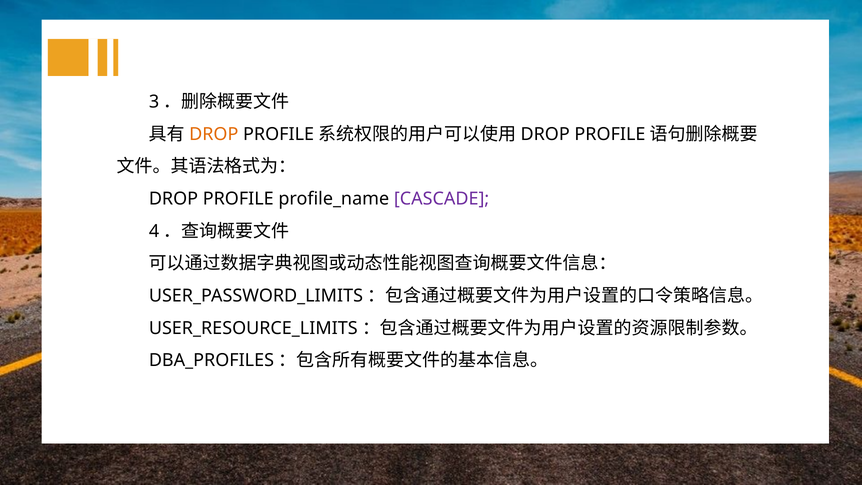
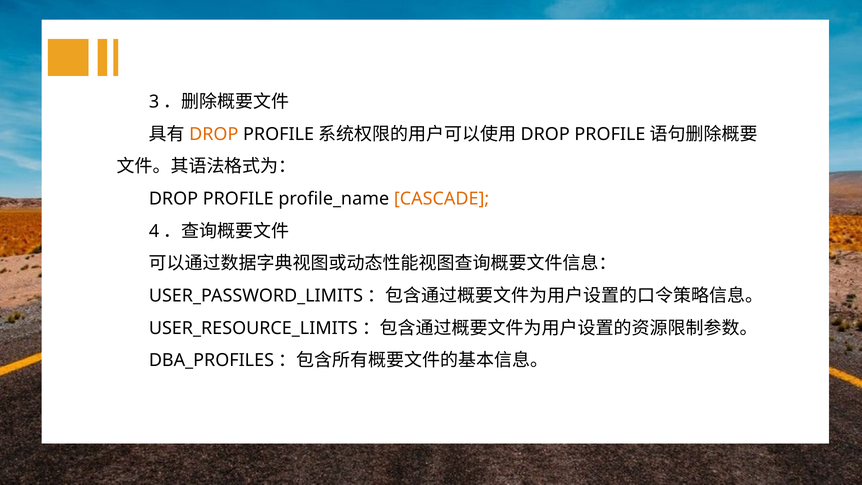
CASCADE colour: purple -> orange (442, 199)
